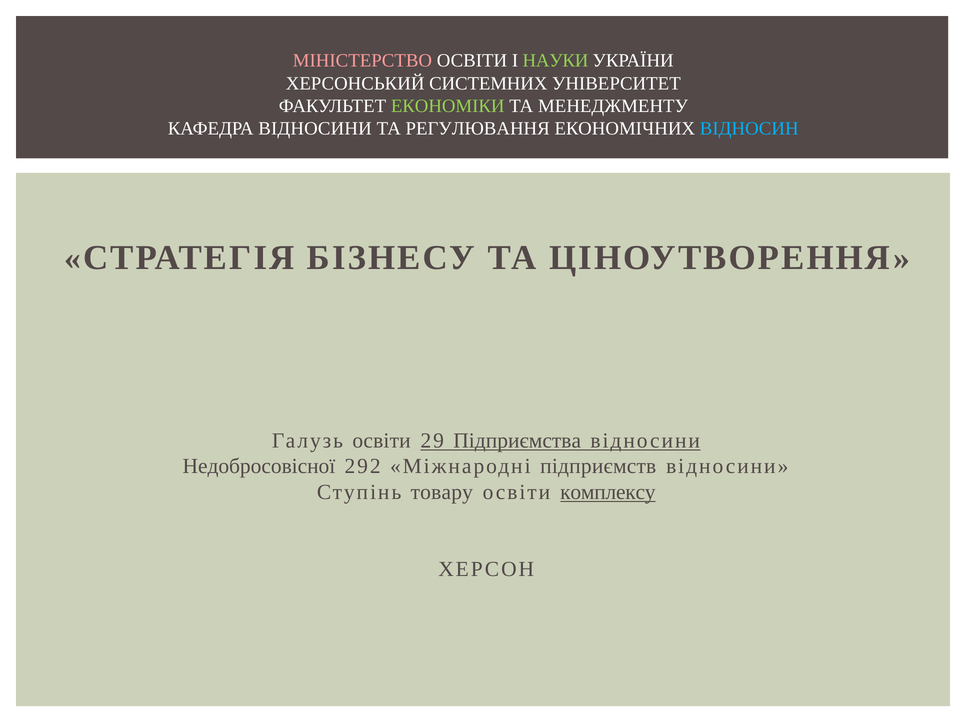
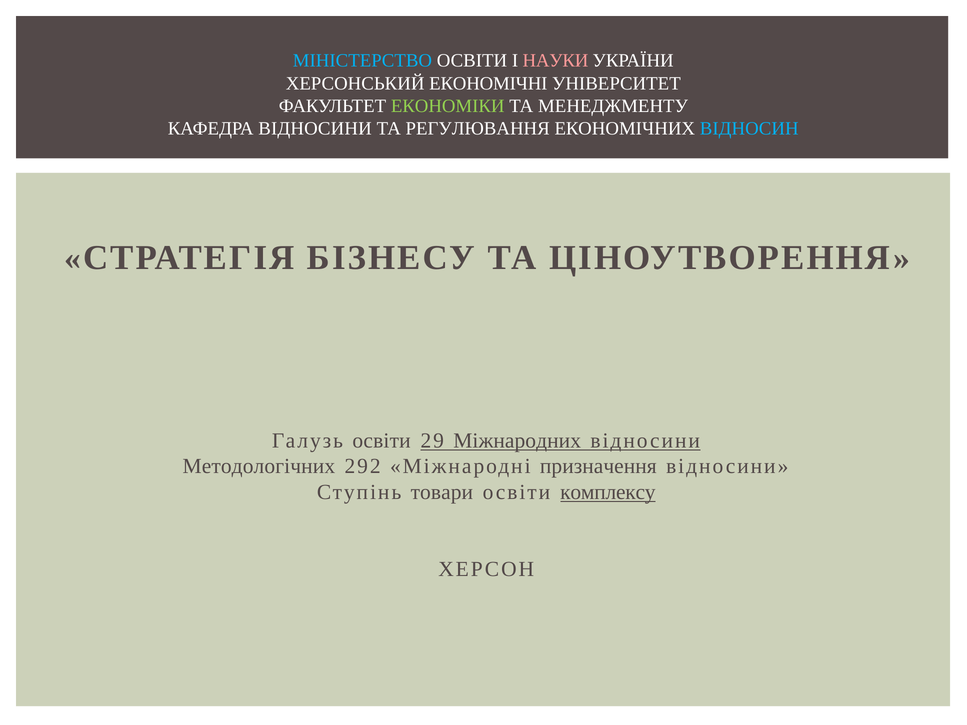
МІНІСТЕРСТВО colour: pink -> light blue (362, 61)
НАУКИ colour: light green -> pink (555, 61)
СИСТЕМНИХ: СИСТЕМНИХ -> ЕКОНОМІЧНІ (488, 83)
Підприємства: Підприємства -> Міжнародних (517, 441)
Недобросовісної: Недобросовісної -> Методологічних (259, 466)
підприємств: підприємств -> призначення (598, 466)
товару: товару -> товари (442, 492)
